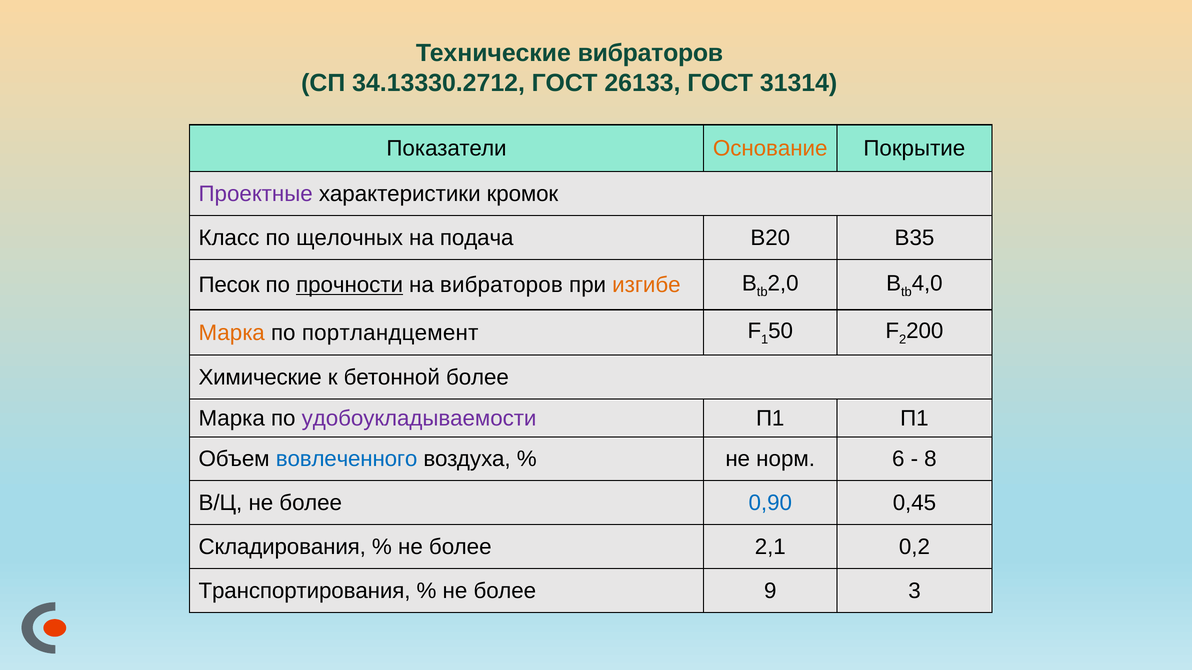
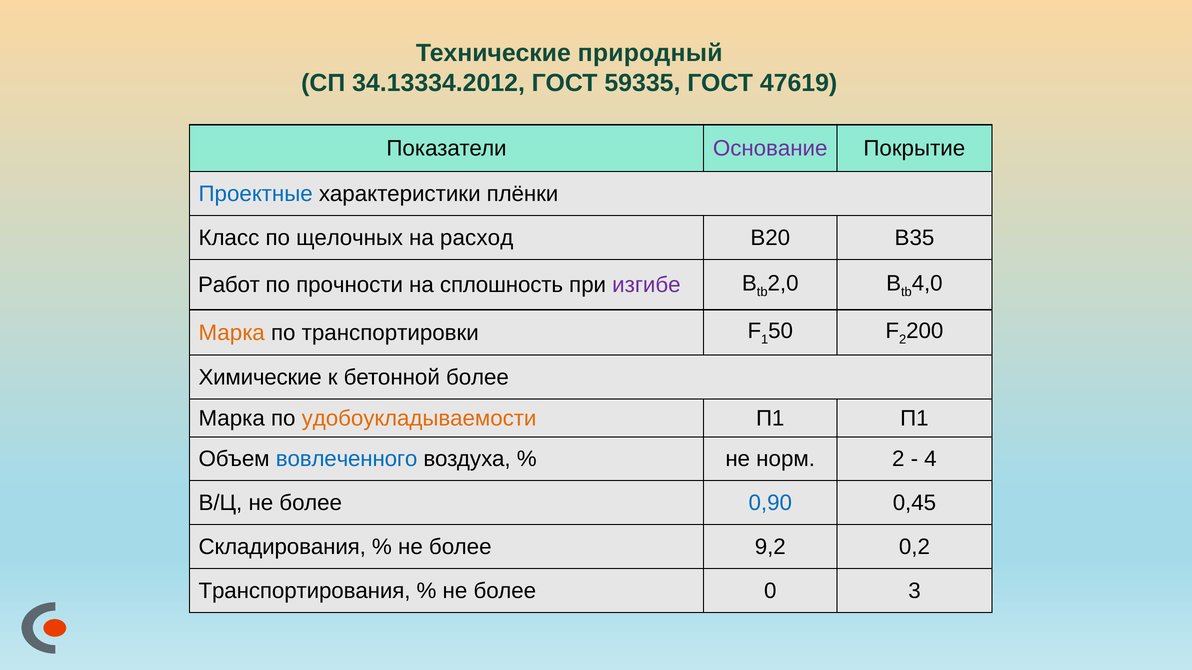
Технические вибраторов: вибраторов -> природный (650, 53)
34.13330.2712: 34.13330.2712 -> 34.13334.2012 (439, 83)
26133: 26133 -> 59335 (642, 83)
31314: 31314 -> 47619 (799, 83)
Основание colour: orange -> purple (770, 149)
Проектные colour: purple -> blue (256, 194)
кромок: кромок -> плёнки (522, 194)
подача: подача -> расход (477, 238)
Песок: Песок -> Работ (229, 285)
прочности underline: present -> none (350, 285)
на вибраторов: вибраторов -> сплошность (502, 285)
изгибе colour: orange -> purple (646, 285)
портландцемент: портландцемент -> транспортировки (390, 333)
удобоукладываемости colour: purple -> orange (419, 419)
норм 6: 6 -> 2 (898, 459)
8: 8 -> 4 (930, 459)
2,1: 2,1 -> 9,2 (770, 547)
9: 9 -> 0 (770, 591)
